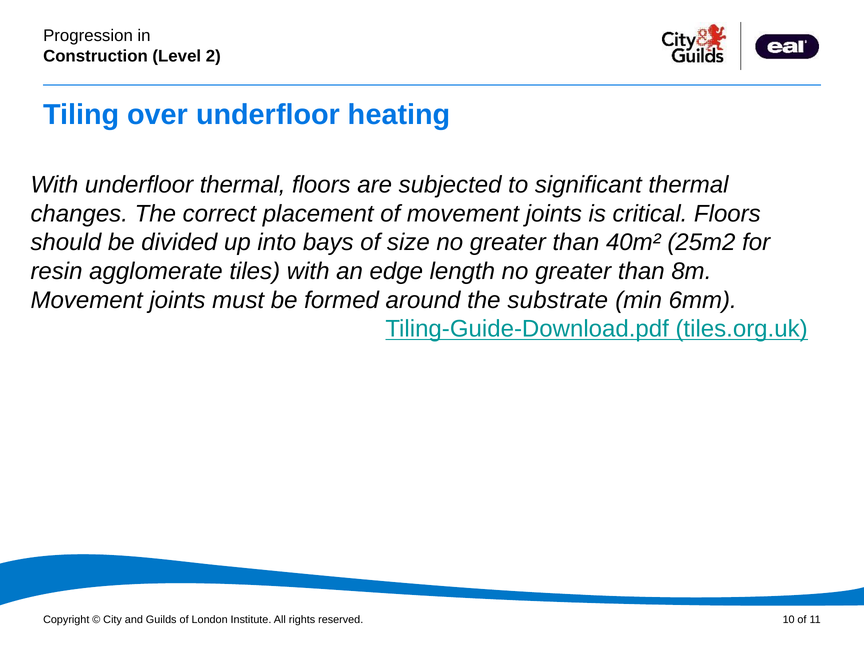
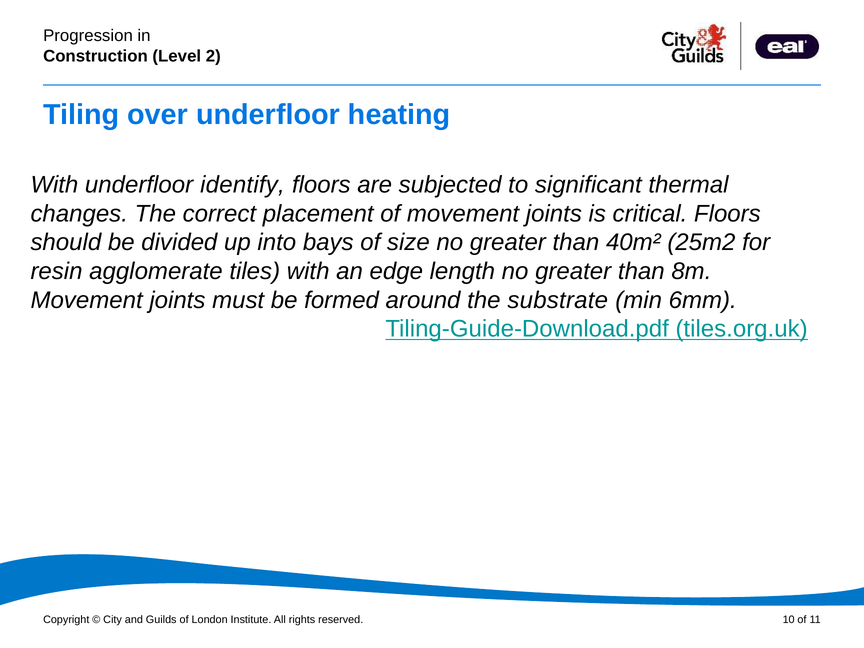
underfloor thermal: thermal -> identify (242, 185)
